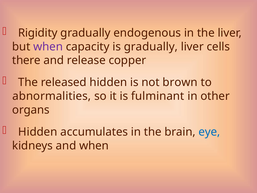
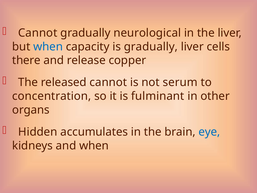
Rigidity: Rigidity -> Cannot (38, 33)
endogenous: endogenous -> neurological (147, 33)
when colour: purple -> blue (48, 47)
released hidden: hidden -> cannot (108, 82)
brown: brown -> serum (180, 82)
abnormalities: abnormalities -> concentration (52, 96)
